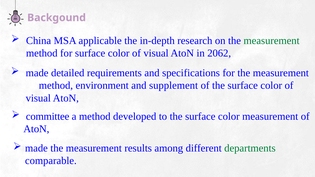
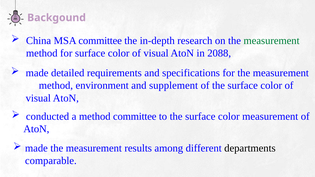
MSA applicable: applicable -> committee (100, 41)
2062: 2062 -> 2088 (219, 53)
committee: committee -> conducted (48, 116)
method developed: developed -> committee (135, 116)
departments colour: green -> black (250, 148)
